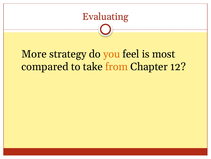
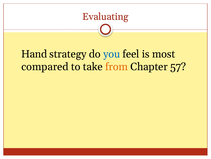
More: More -> Hand (34, 54)
you colour: orange -> blue (112, 54)
12: 12 -> 57 (178, 66)
